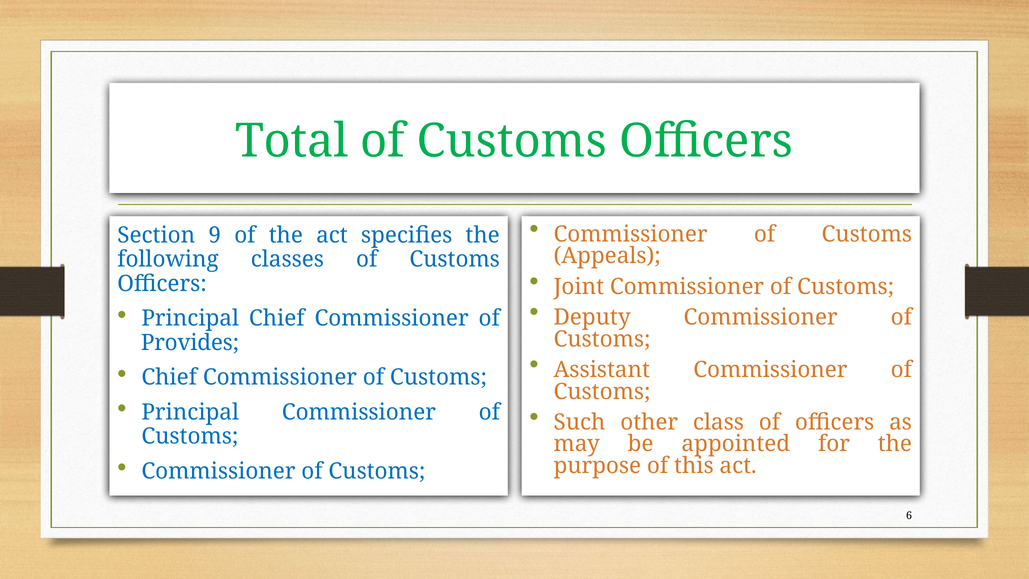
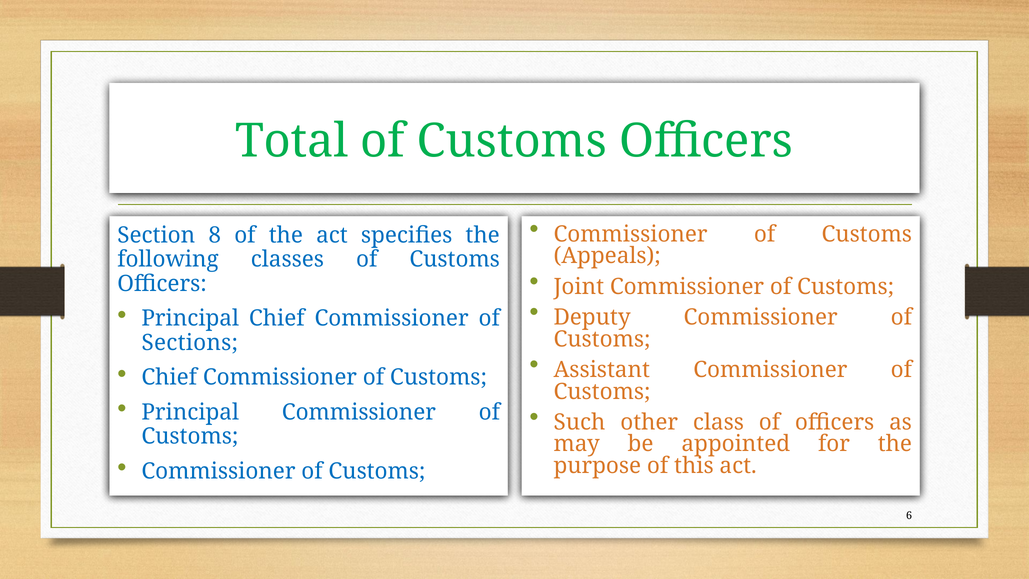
9: 9 -> 8 (215, 235)
Provides: Provides -> Sections (190, 343)
